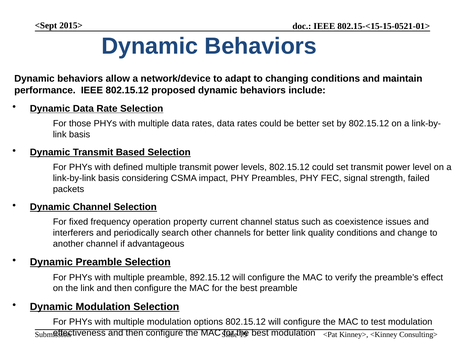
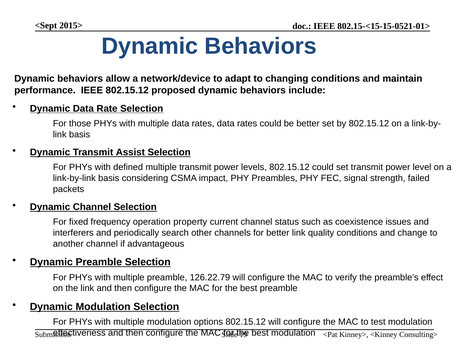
Based: Based -> Assist (130, 152)
892.15.12: 892.15.12 -> 126.22.79 (210, 277)
